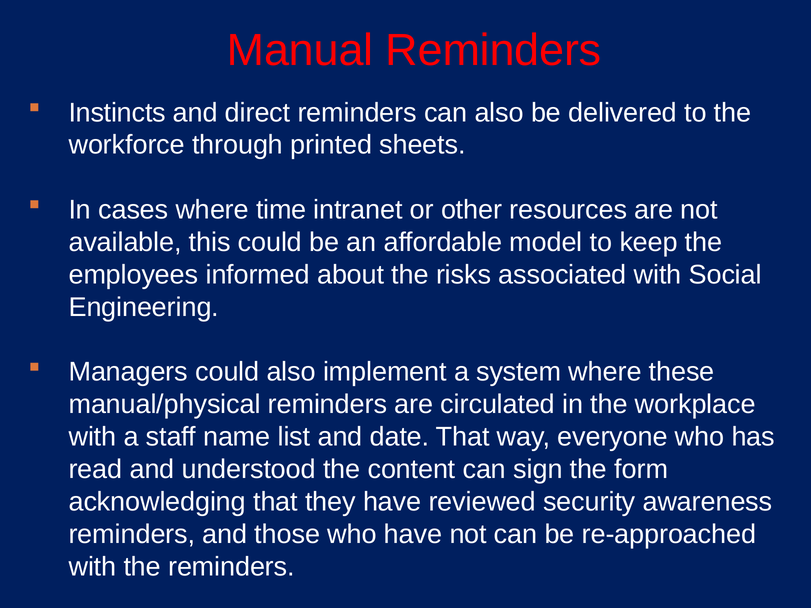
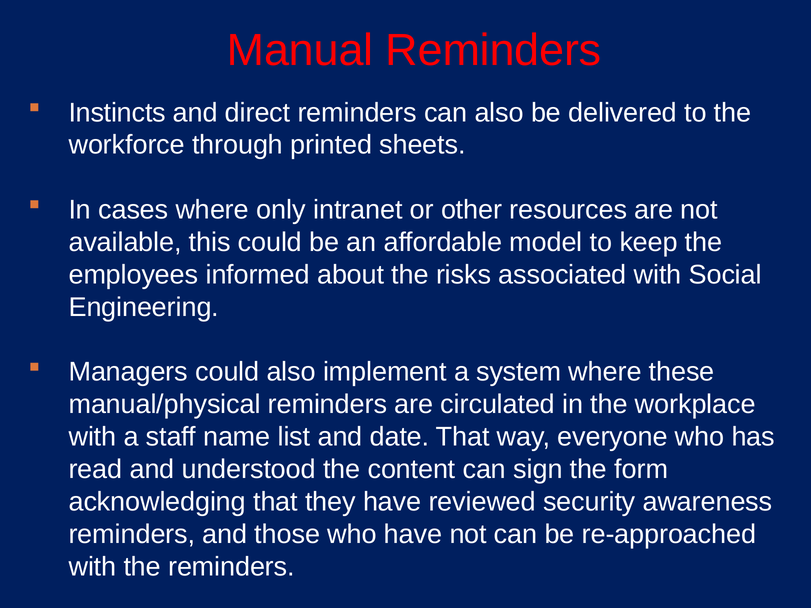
time: time -> only (281, 210)
